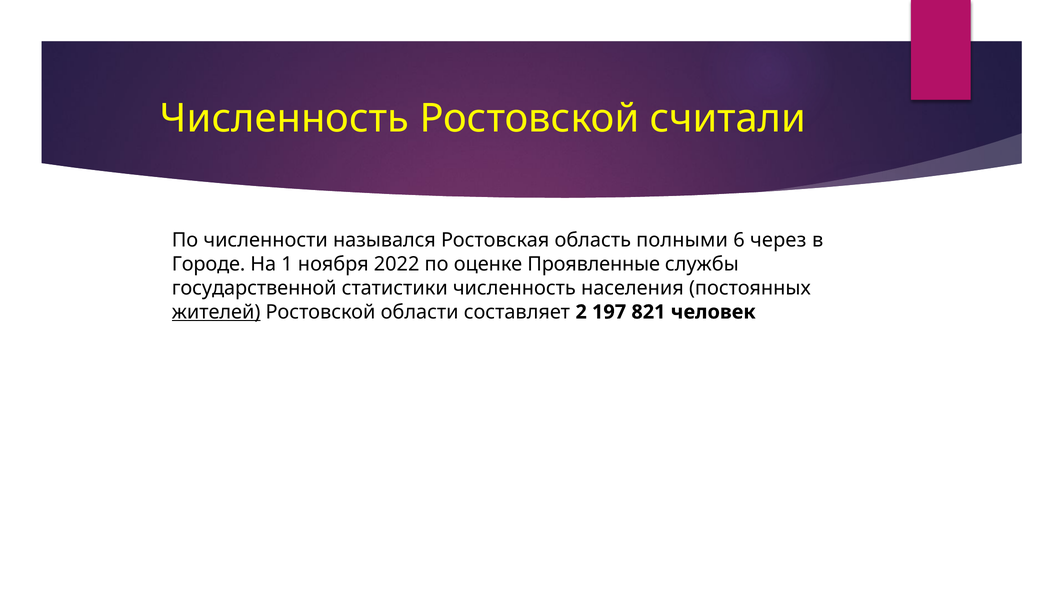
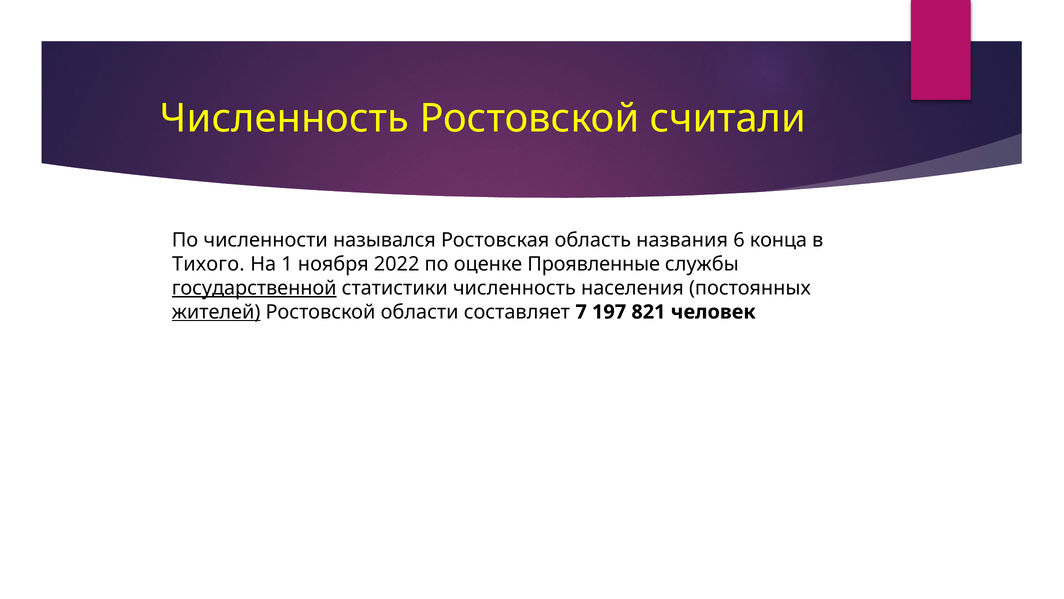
полными: полными -> названия (682, 240)
через: через -> конца (778, 240)
Городе: Городе -> Тихого (208, 264)
государственной underline: none -> present (254, 288)
2: 2 -> 7 (581, 312)
